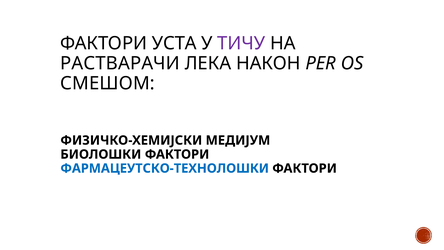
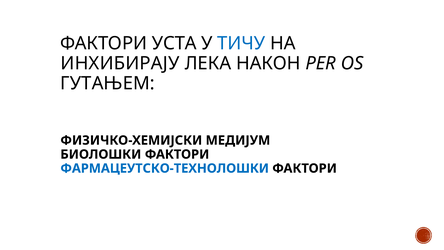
ТИЧУ colour: purple -> blue (241, 43)
РАСТВАРАЧИ: РАСТВАРАЧИ -> ИНХИБИРАЈУ (120, 63)
СМЕШОМ: СМЕШОМ -> ГУТАЊЕМ (108, 83)
